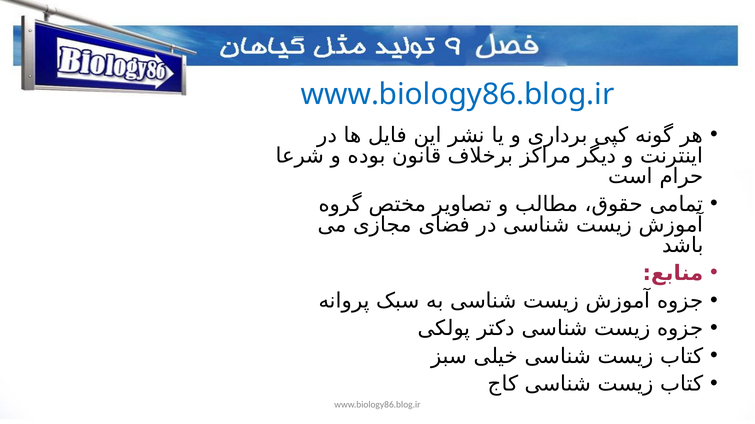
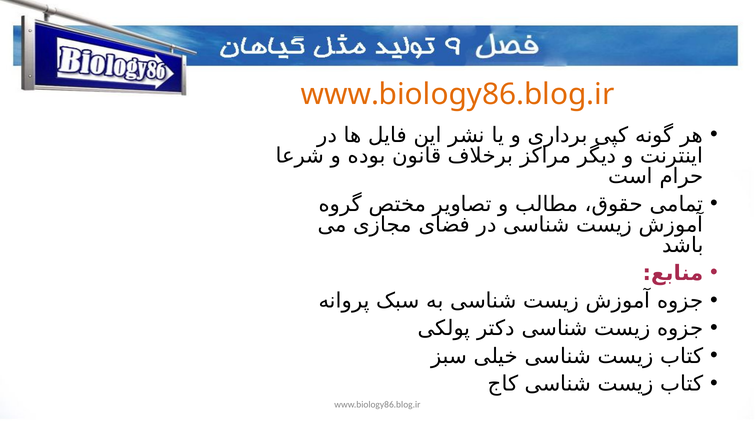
www.biology86.blog.ir colour: blue -> orange (458, 95)
